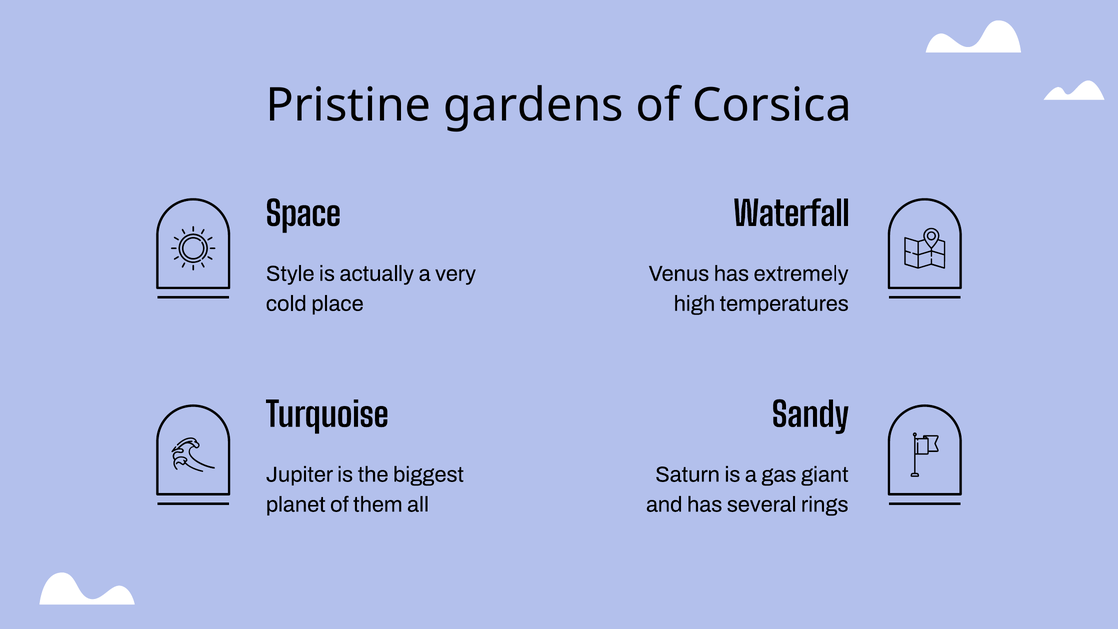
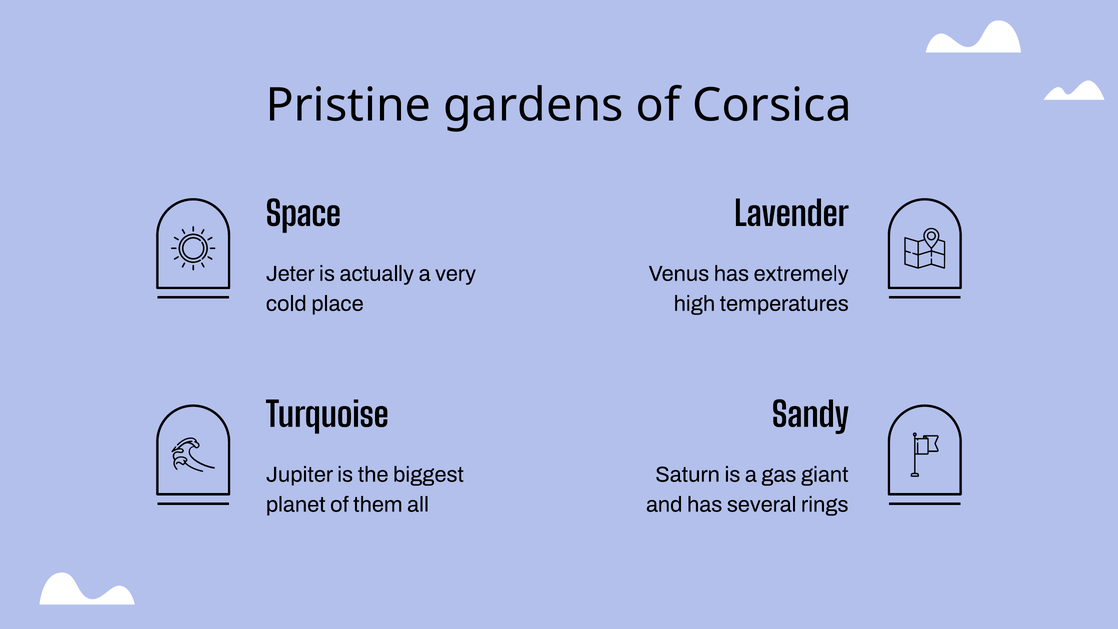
Waterfall: Waterfall -> Lavender (791, 215)
Style: Style -> Jeter (290, 274)
